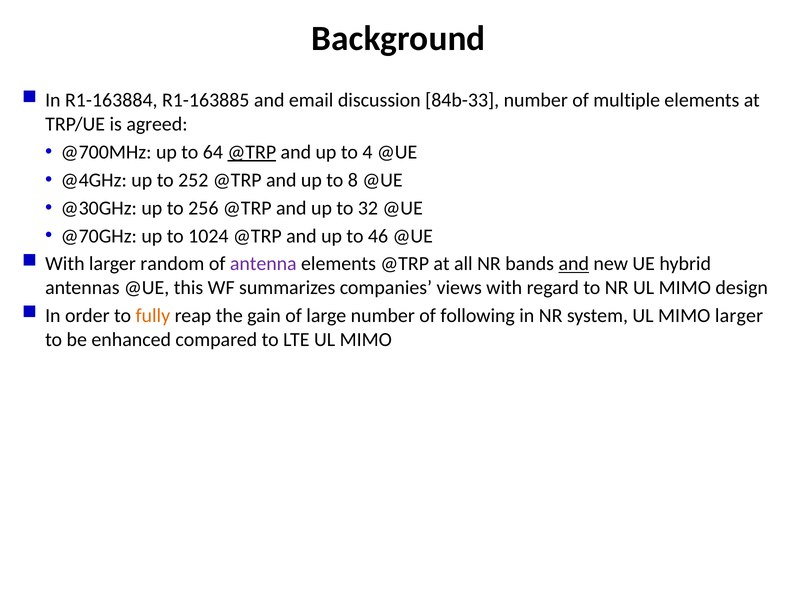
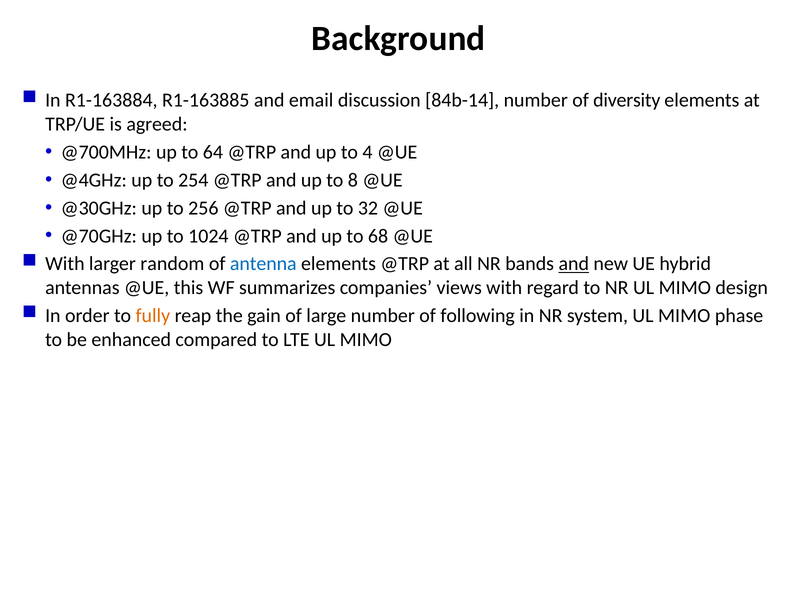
84b-33: 84b-33 -> 84b-14 (462, 100)
multiple: multiple -> diversity (627, 100)
@TRP underline: present -> none (252, 152)
252: 252 -> 254 (193, 180)
46: 46 -> 68 (378, 236)
antenna colour: purple -> blue (263, 264)
MIMO larger: larger -> phase (739, 316)
